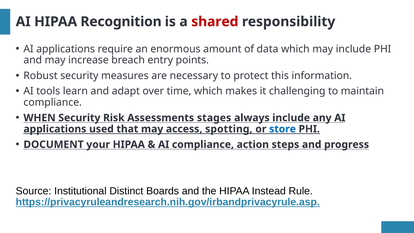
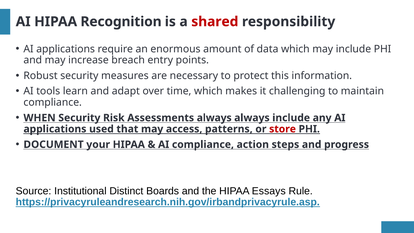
Assessments stages: stages -> always (214, 118)
spotting: spotting -> patterns (229, 129)
store colour: blue -> red (283, 129)
Instead: Instead -> Essays (269, 191)
